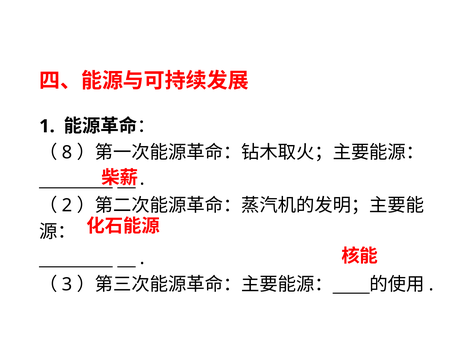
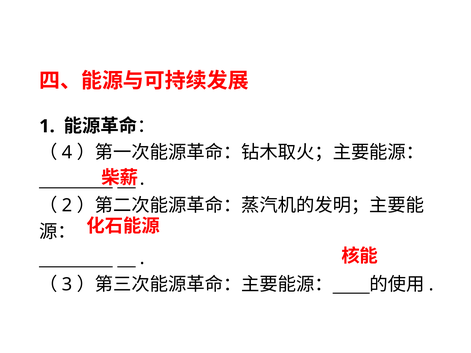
8: 8 -> 4 (67, 153)
